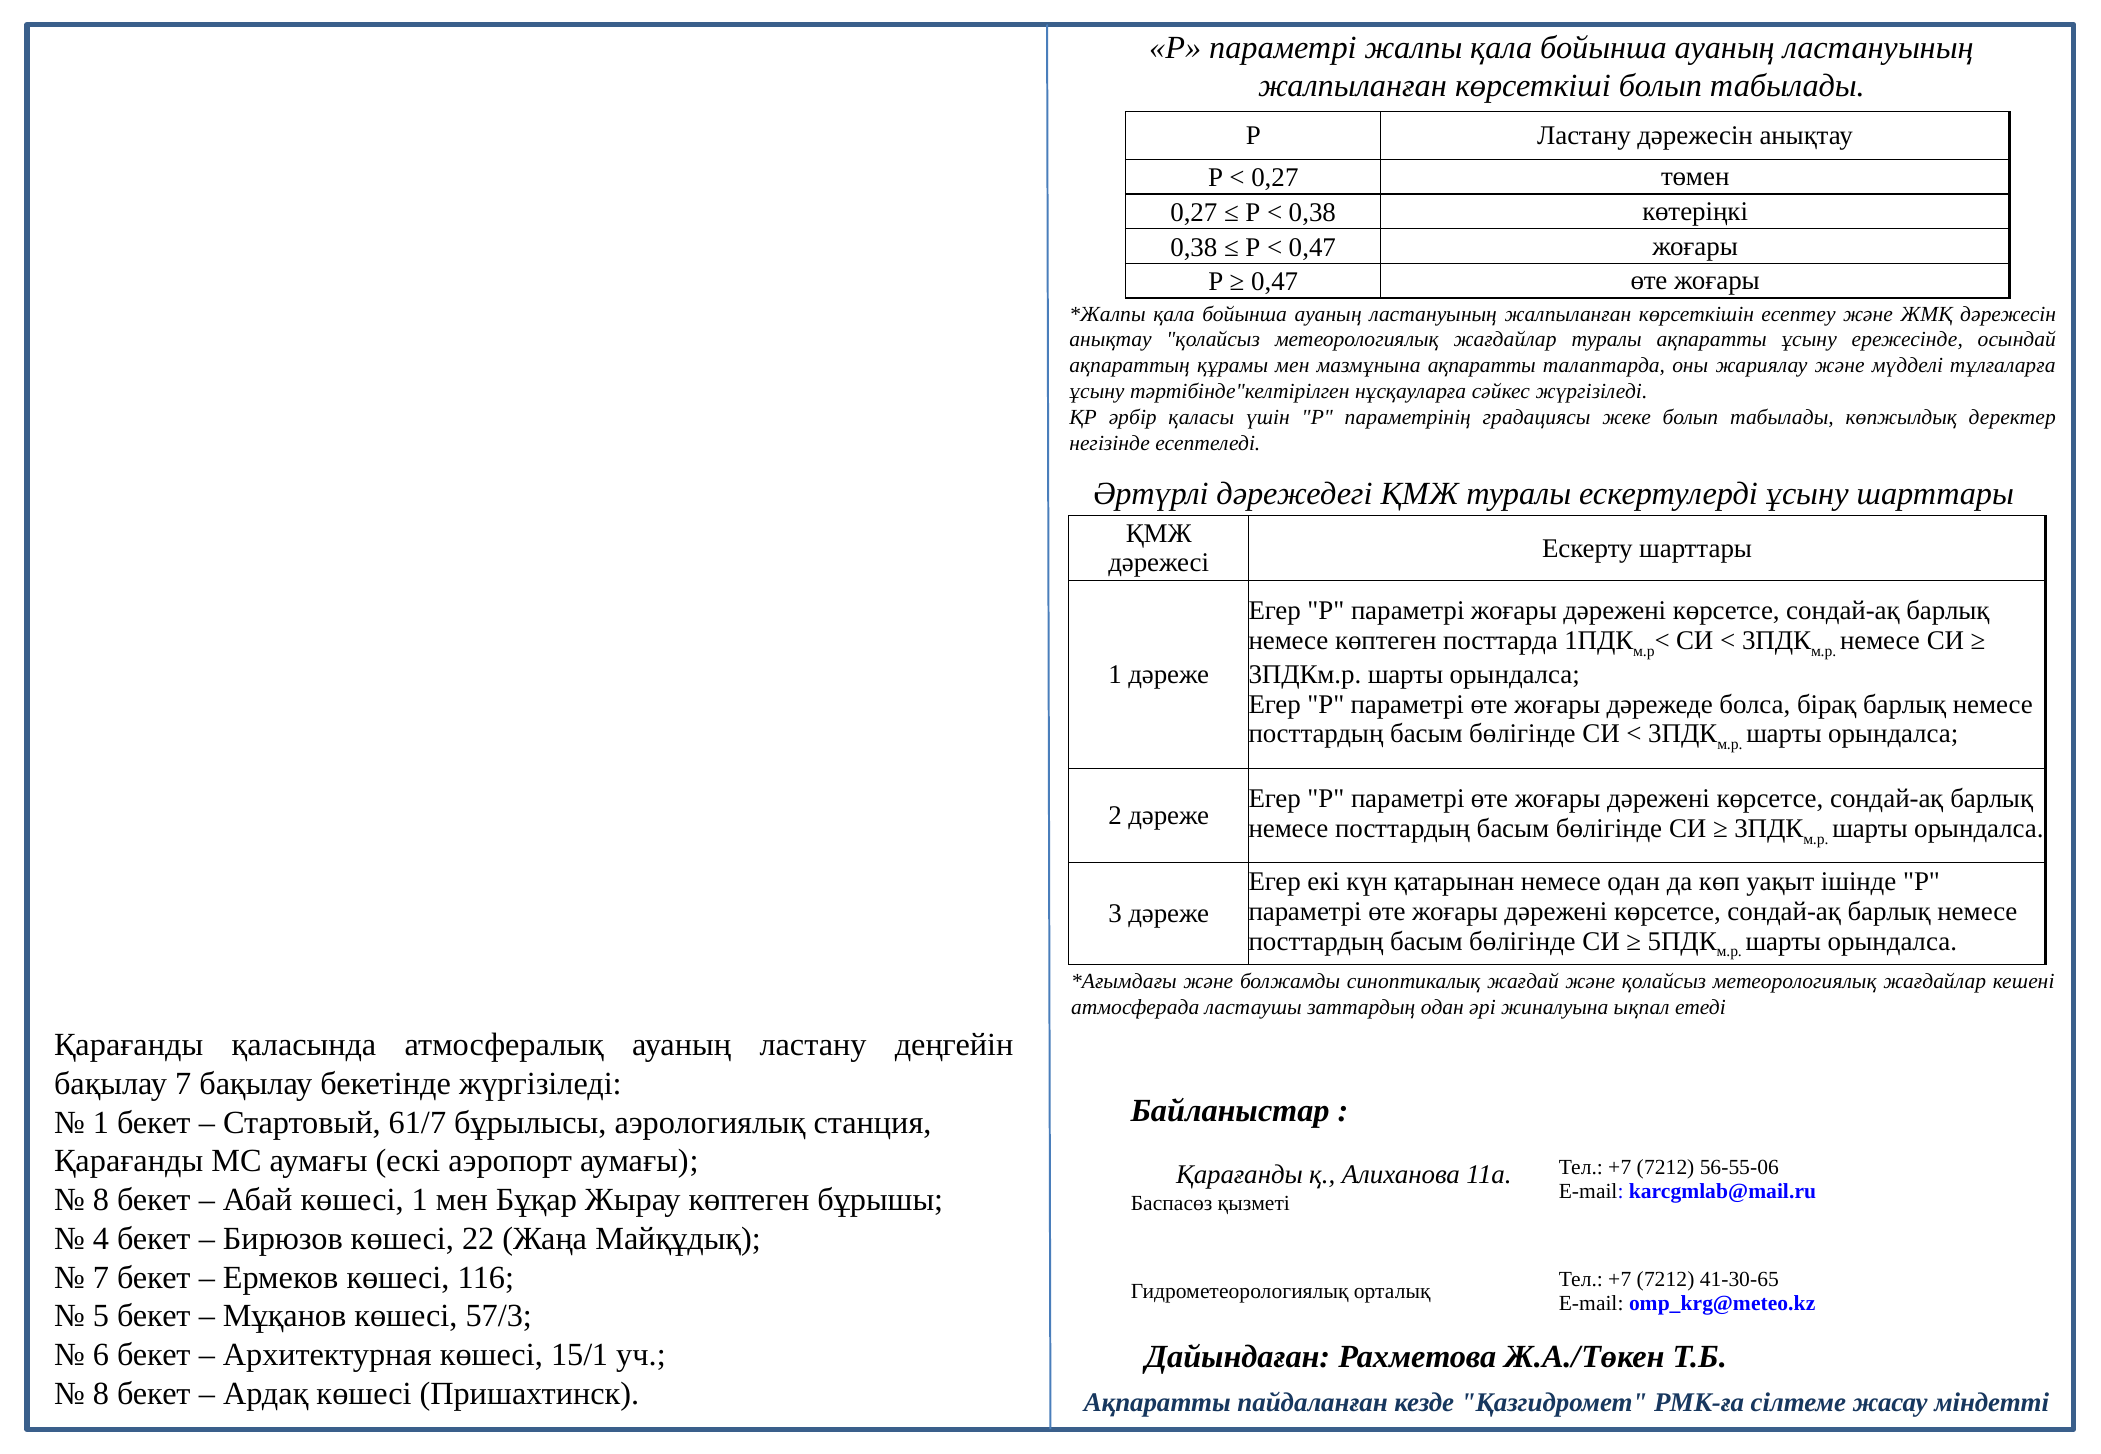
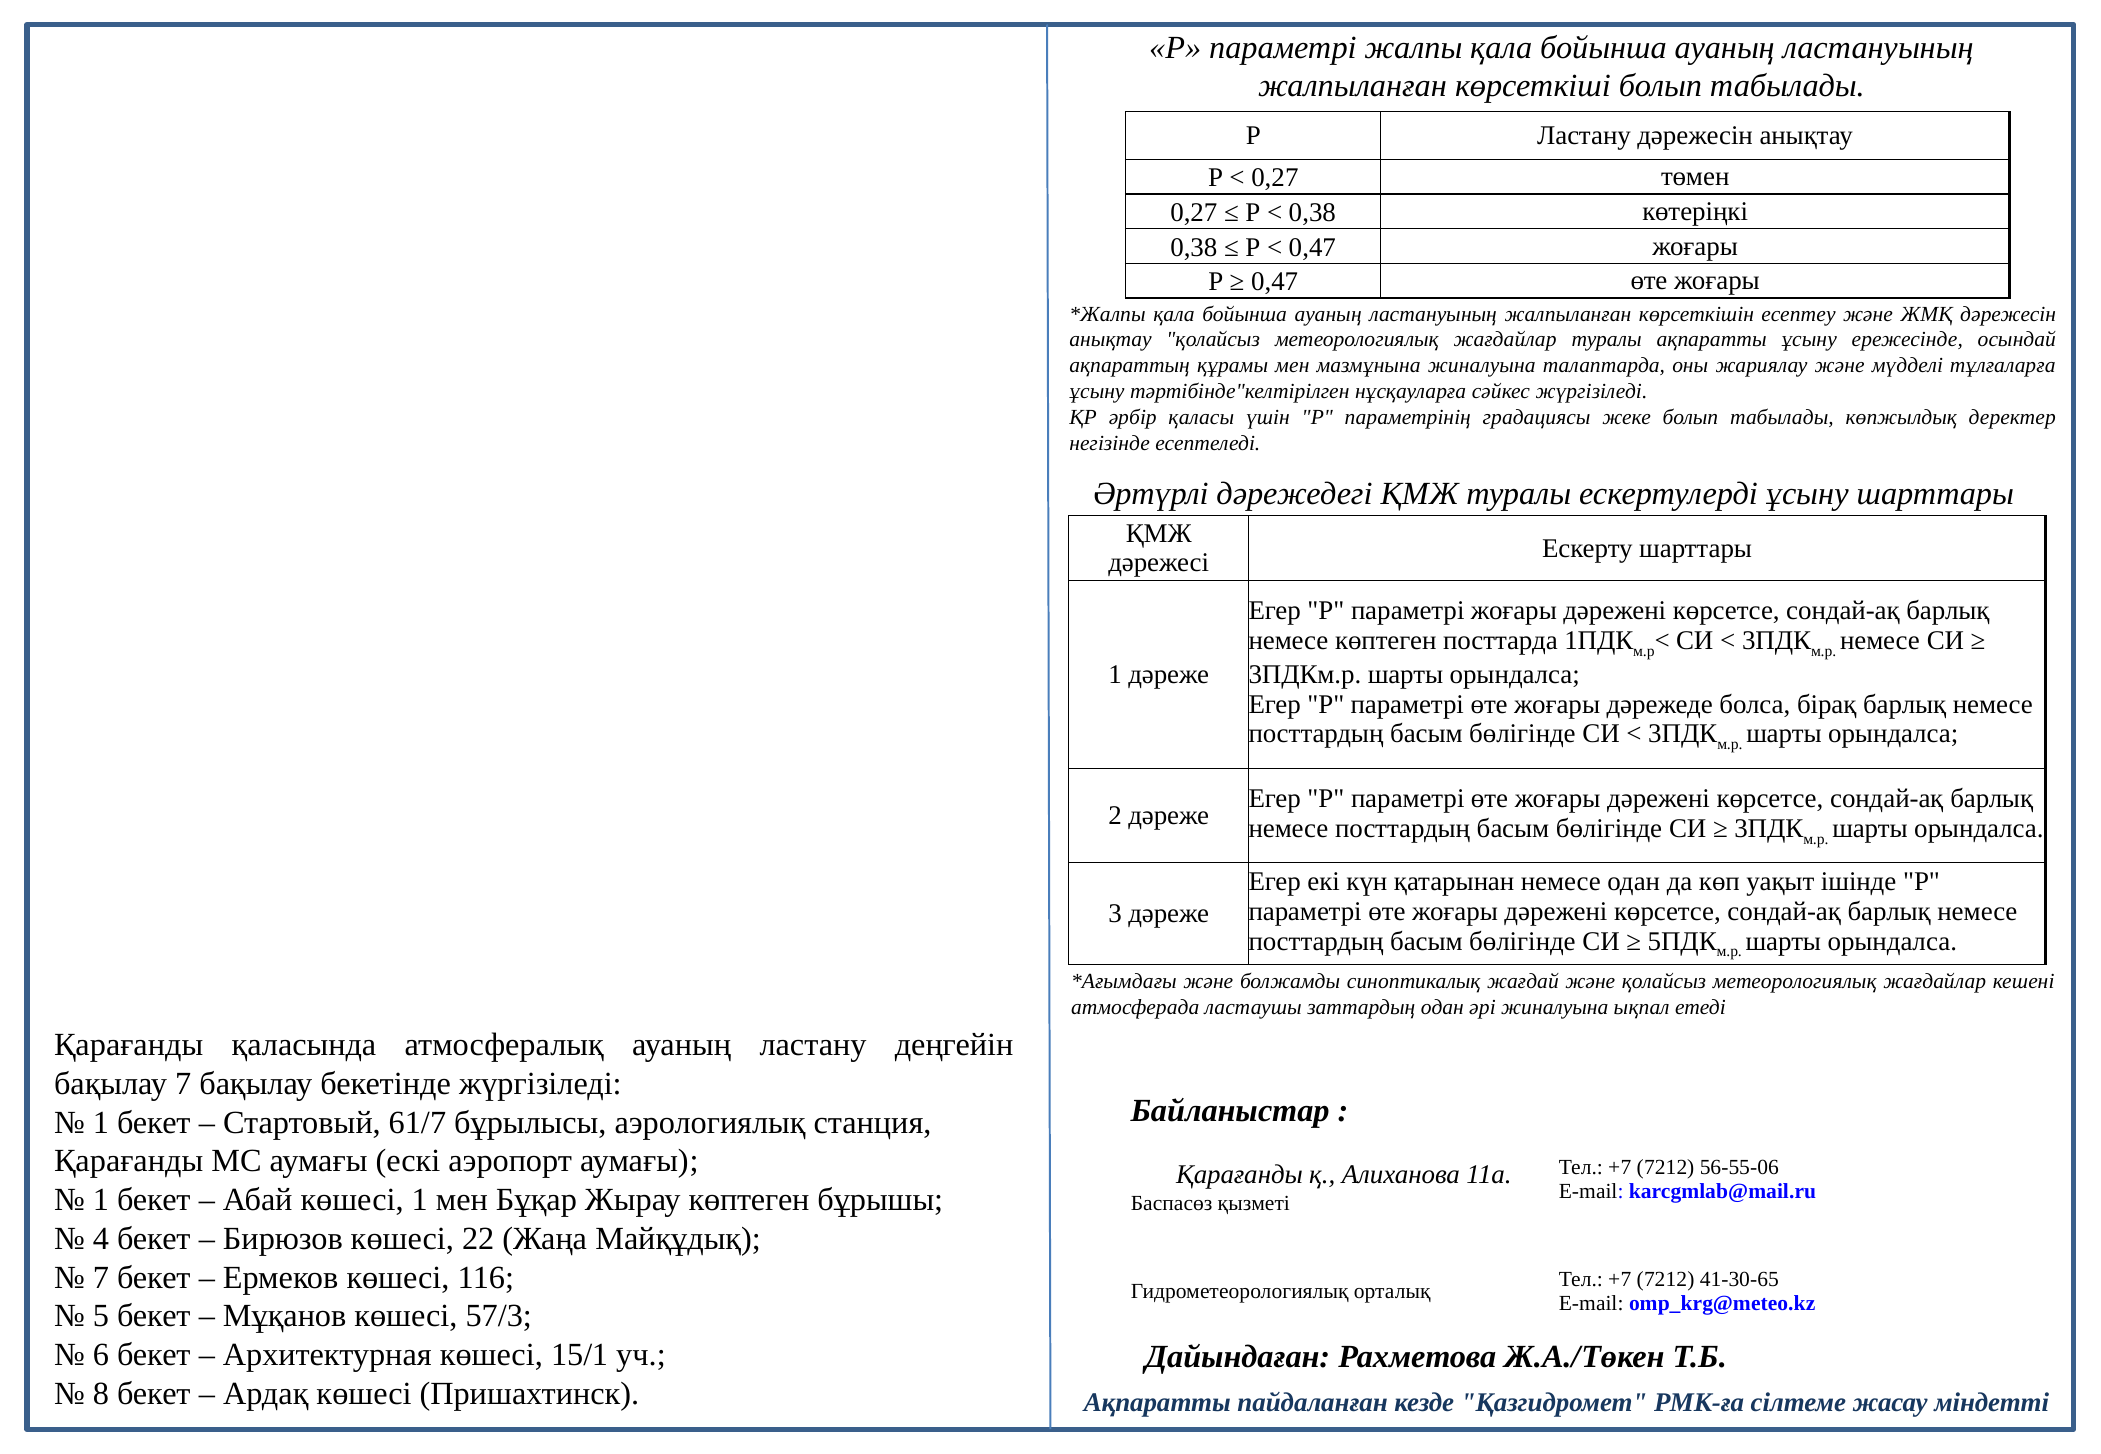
мазмұнына ақпаратты: ақпаратты -> жиналуына (1482, 366)
8: 8 -> 1 (101, 1200)
